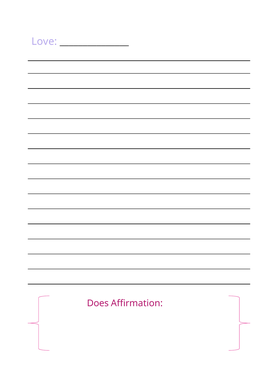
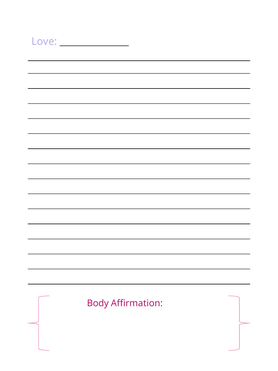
Does: Does -> Body (98, 303)
